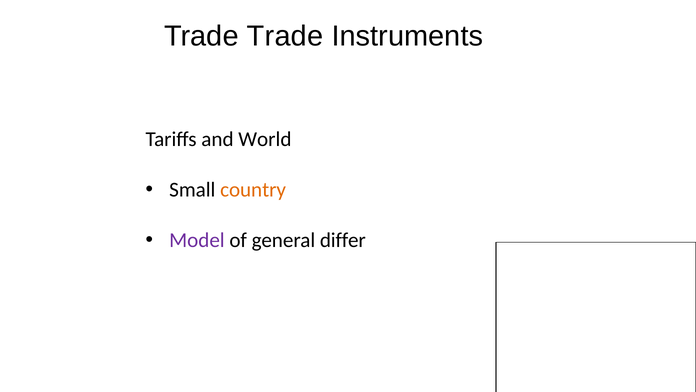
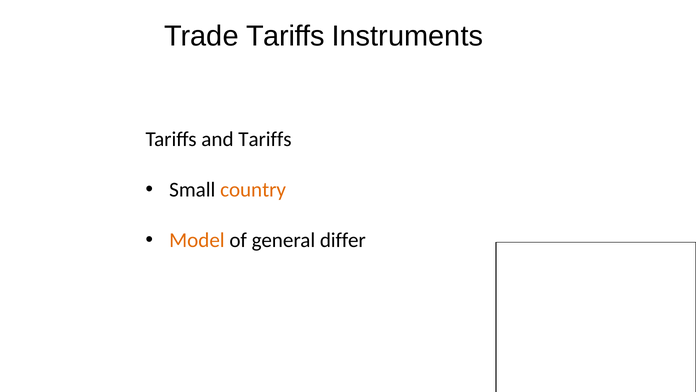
Trade Trade: Trade -> Tariffs (285, 36)
and World: World -> Tariffs (265, 139)
Model colour: purple -> orange (197, 240)
